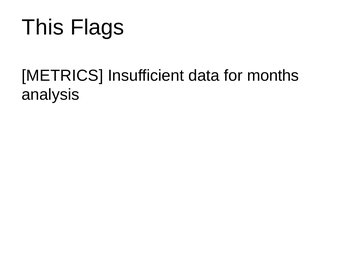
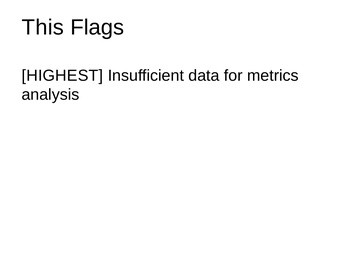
METRICS: METRICS -> HIGHEST (62, 75)
months: months -> metrics (273, 75)
